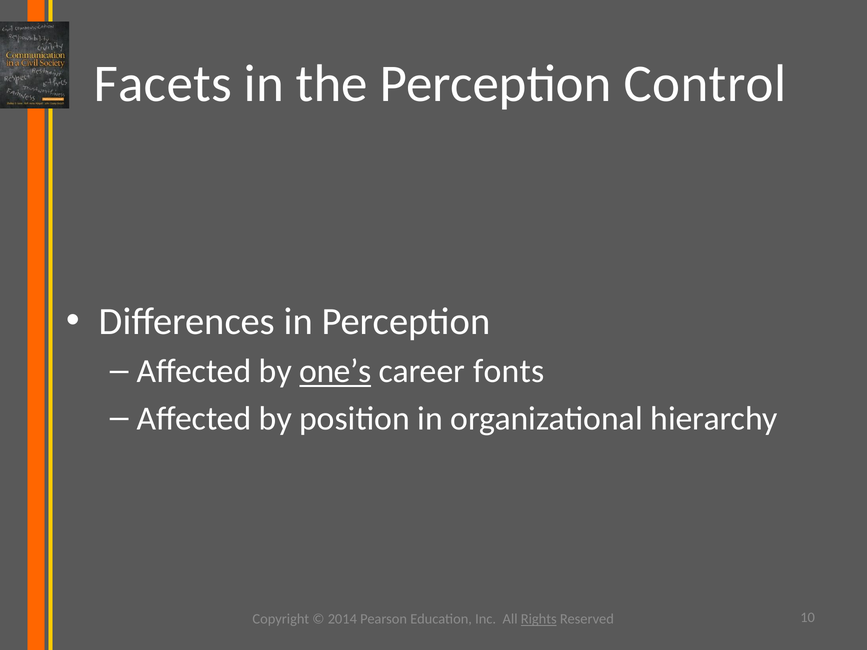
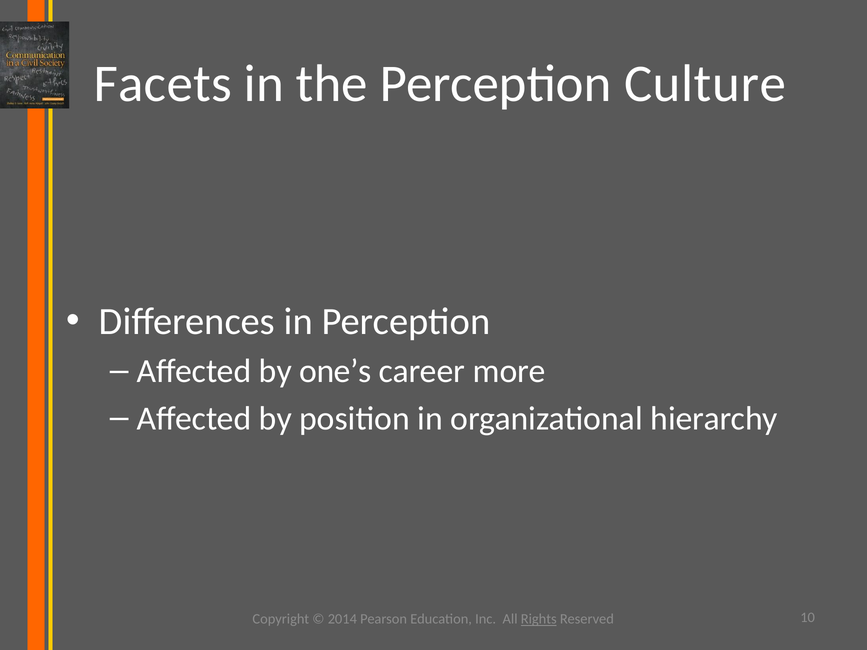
Control: Control -> Culture (705, 84)
one’s underline: present -> none (335, 372)
fonts: fonts -> more (509, 372)
